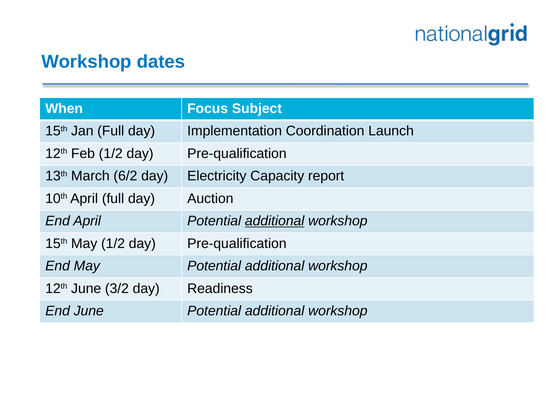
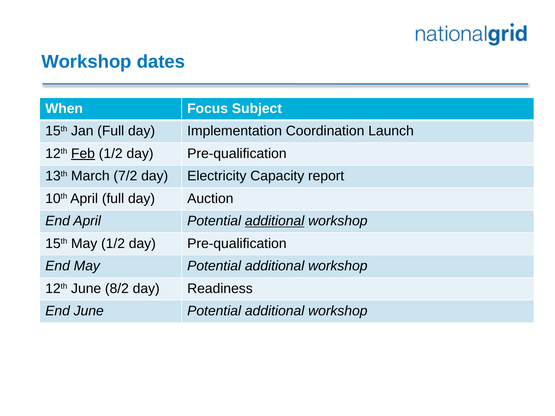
Feb underline: none -> present (83, 154)
6/2: 6/2 -> 7/2 (125, 176)
3/2: 3/2 -> 8/2 (117, 289)
